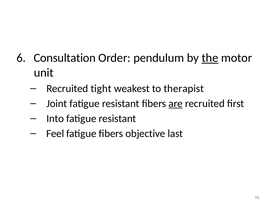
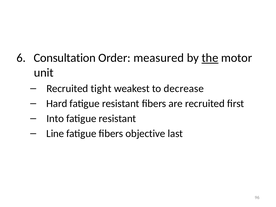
pendulum: pendulum -> measured (159, 58)
therapist: therapist -> decrease (184, 88)
Joint: Joint -> Hard (57, 104)
are underline: present -> none (176, 104)
Feel: Feel -> Line (55, 134)
